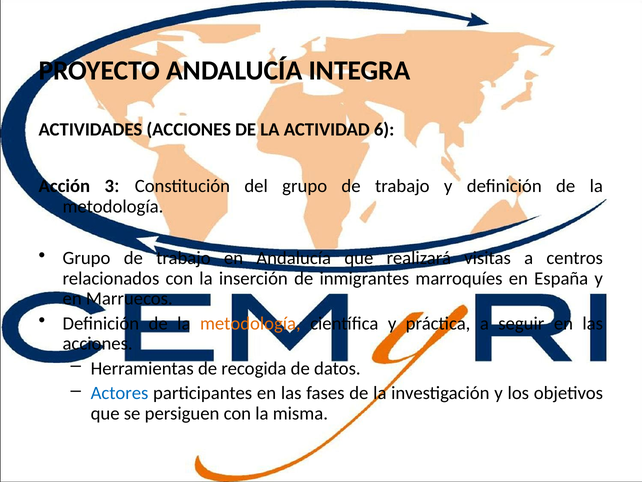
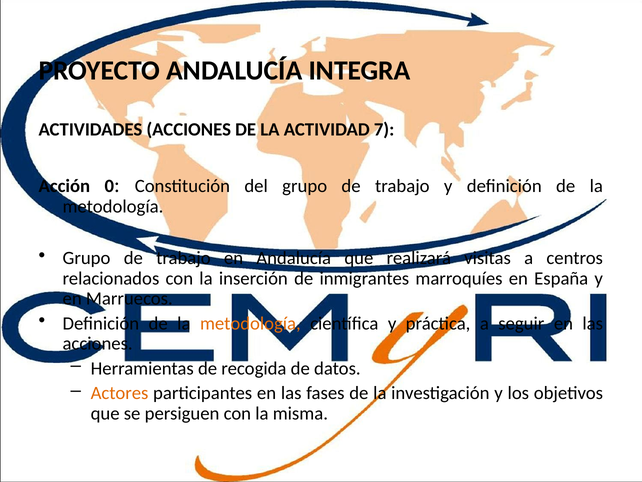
6: 6 -> 7 (384, 130)
3: 3 -> 0 (109, 186)
Actores colour: blue -> orange (120, 393)
